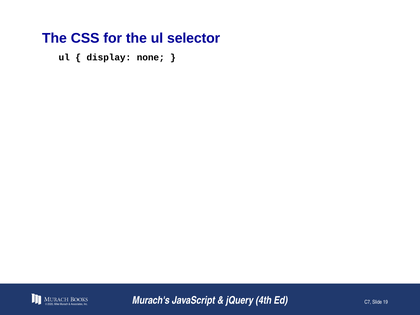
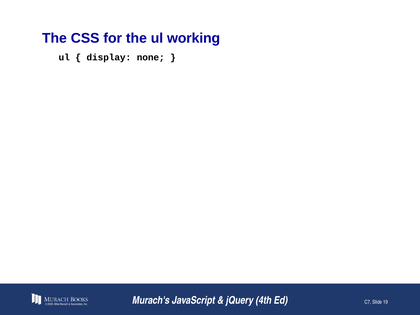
selector: selector -> working (194, 38)
